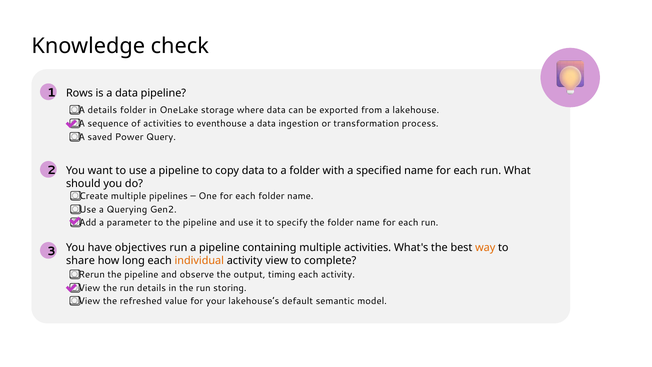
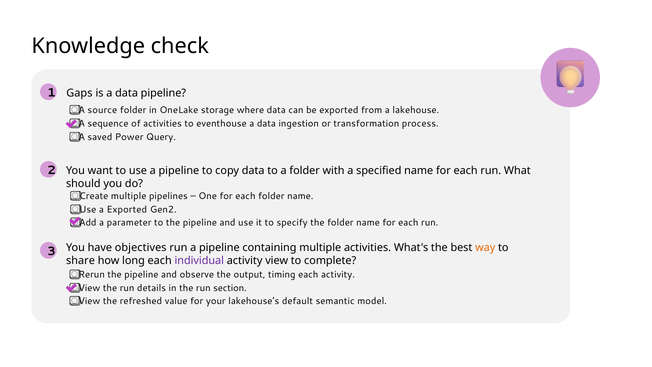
Rows: Rows -> Gaps (79, 93)
details: details -> source (102, 110)
a Querying: Querying -> Exported (127, 209)
individual colour: orange -> purple (199, 261)
storing: storing -> section (230, 288)
